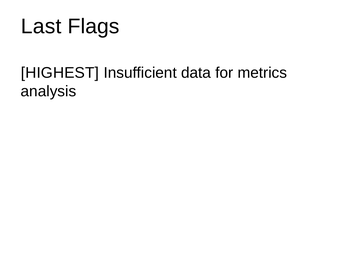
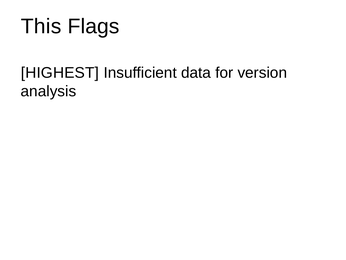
Last: Last -> This (41, 26)
metrics: metrics -> version (262, 73)
